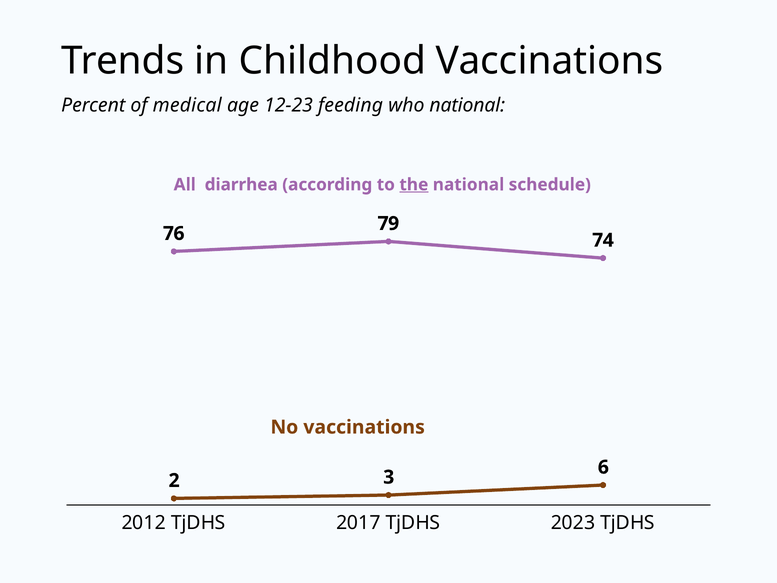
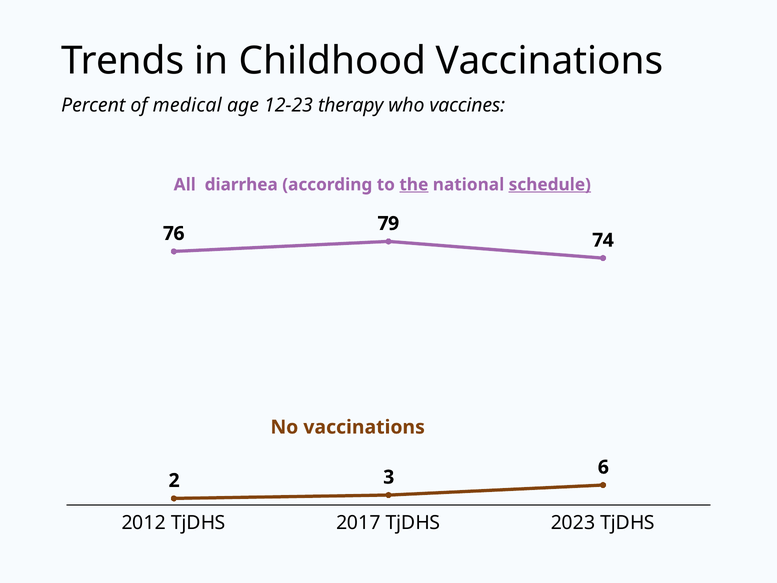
feeding: feeding -> therapy (351, 105)
who national: national -> vaccines (467, 105)
schedule underline: none -> present (550, 185)
